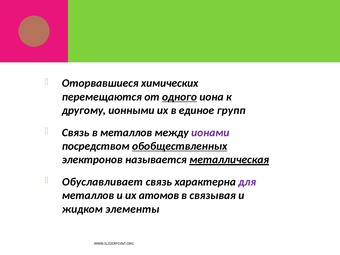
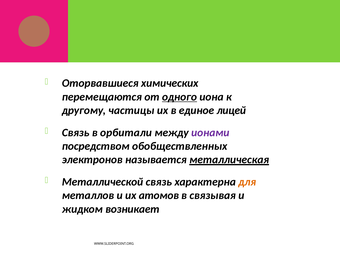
ионными: ионными -> частицы (131, 110)
групп: групп -> лицей (231, 110)
в металлов: металлов -> орбитали (126, 133)
обобществленных underline: present -> none (180, 146)
Обуславливает: Обуславливает -> Металлической (102, 182)
для colour: purple -> orange (247, 182)
элементы: элементы -> возникает (132, 209)
